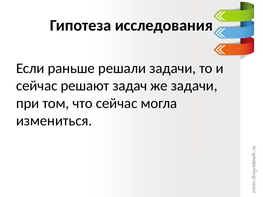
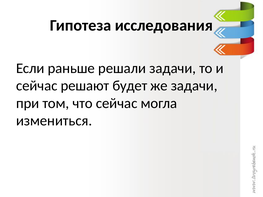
задач: задач -> будет (130, 86)
